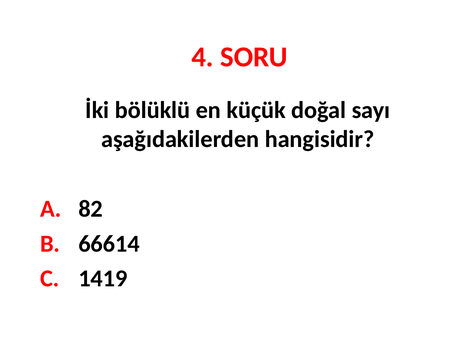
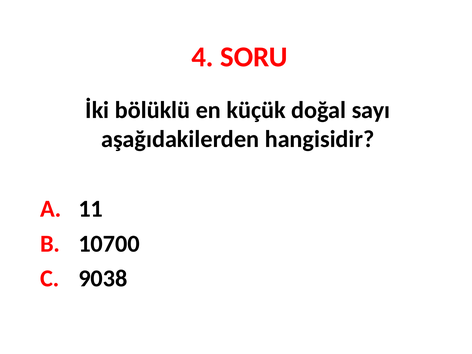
82: 82 -> 11 (91, 209)
66614: 66614 -> 10700 (109, 244)
1419: 1419 -> 9038 (103, 279)
